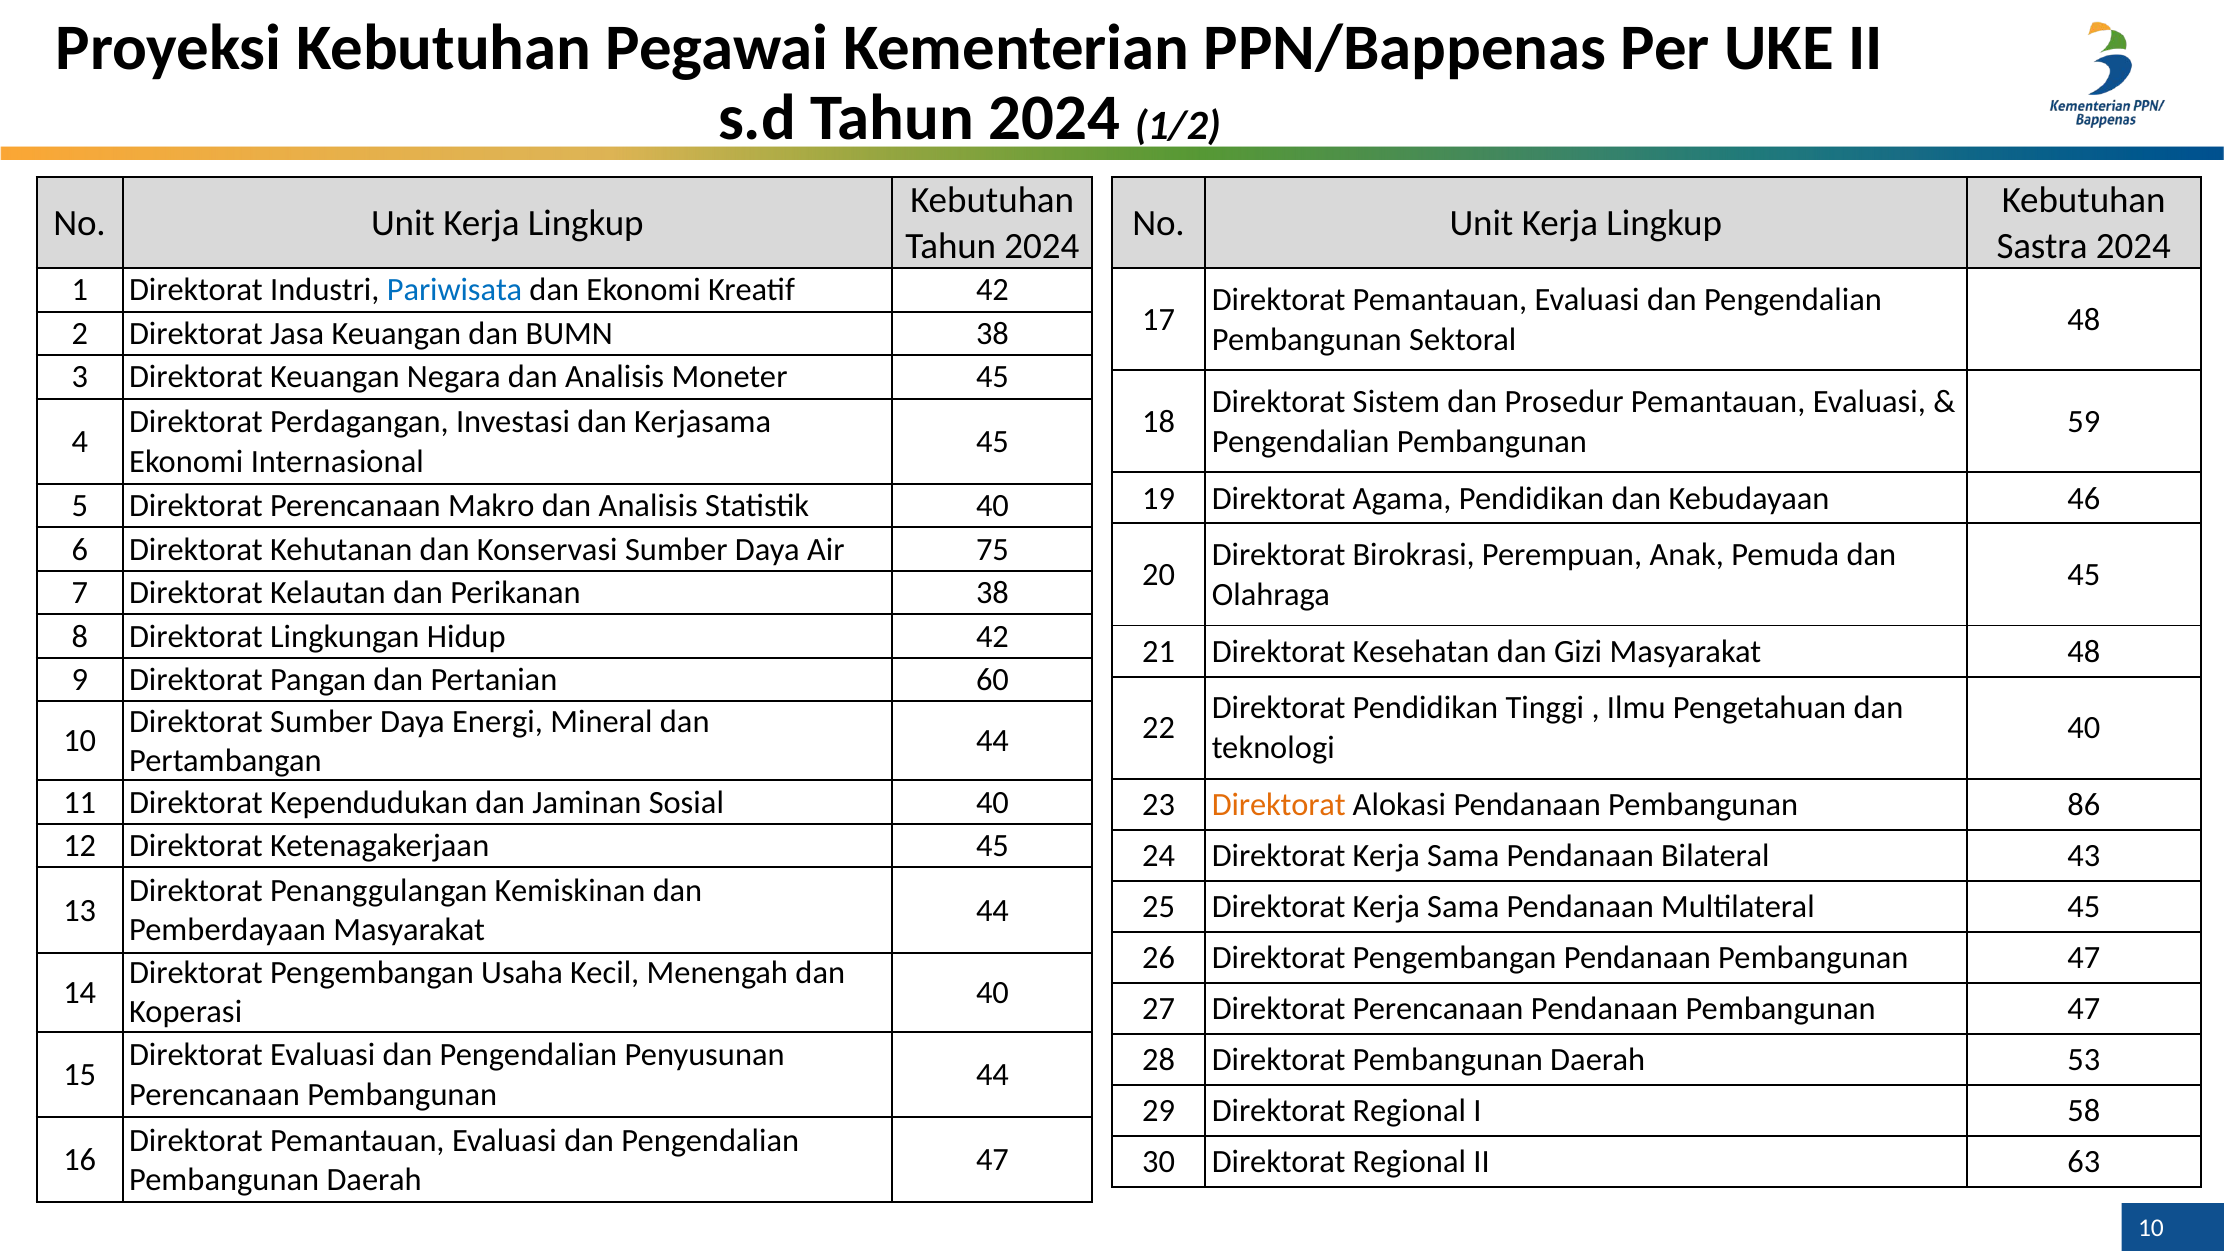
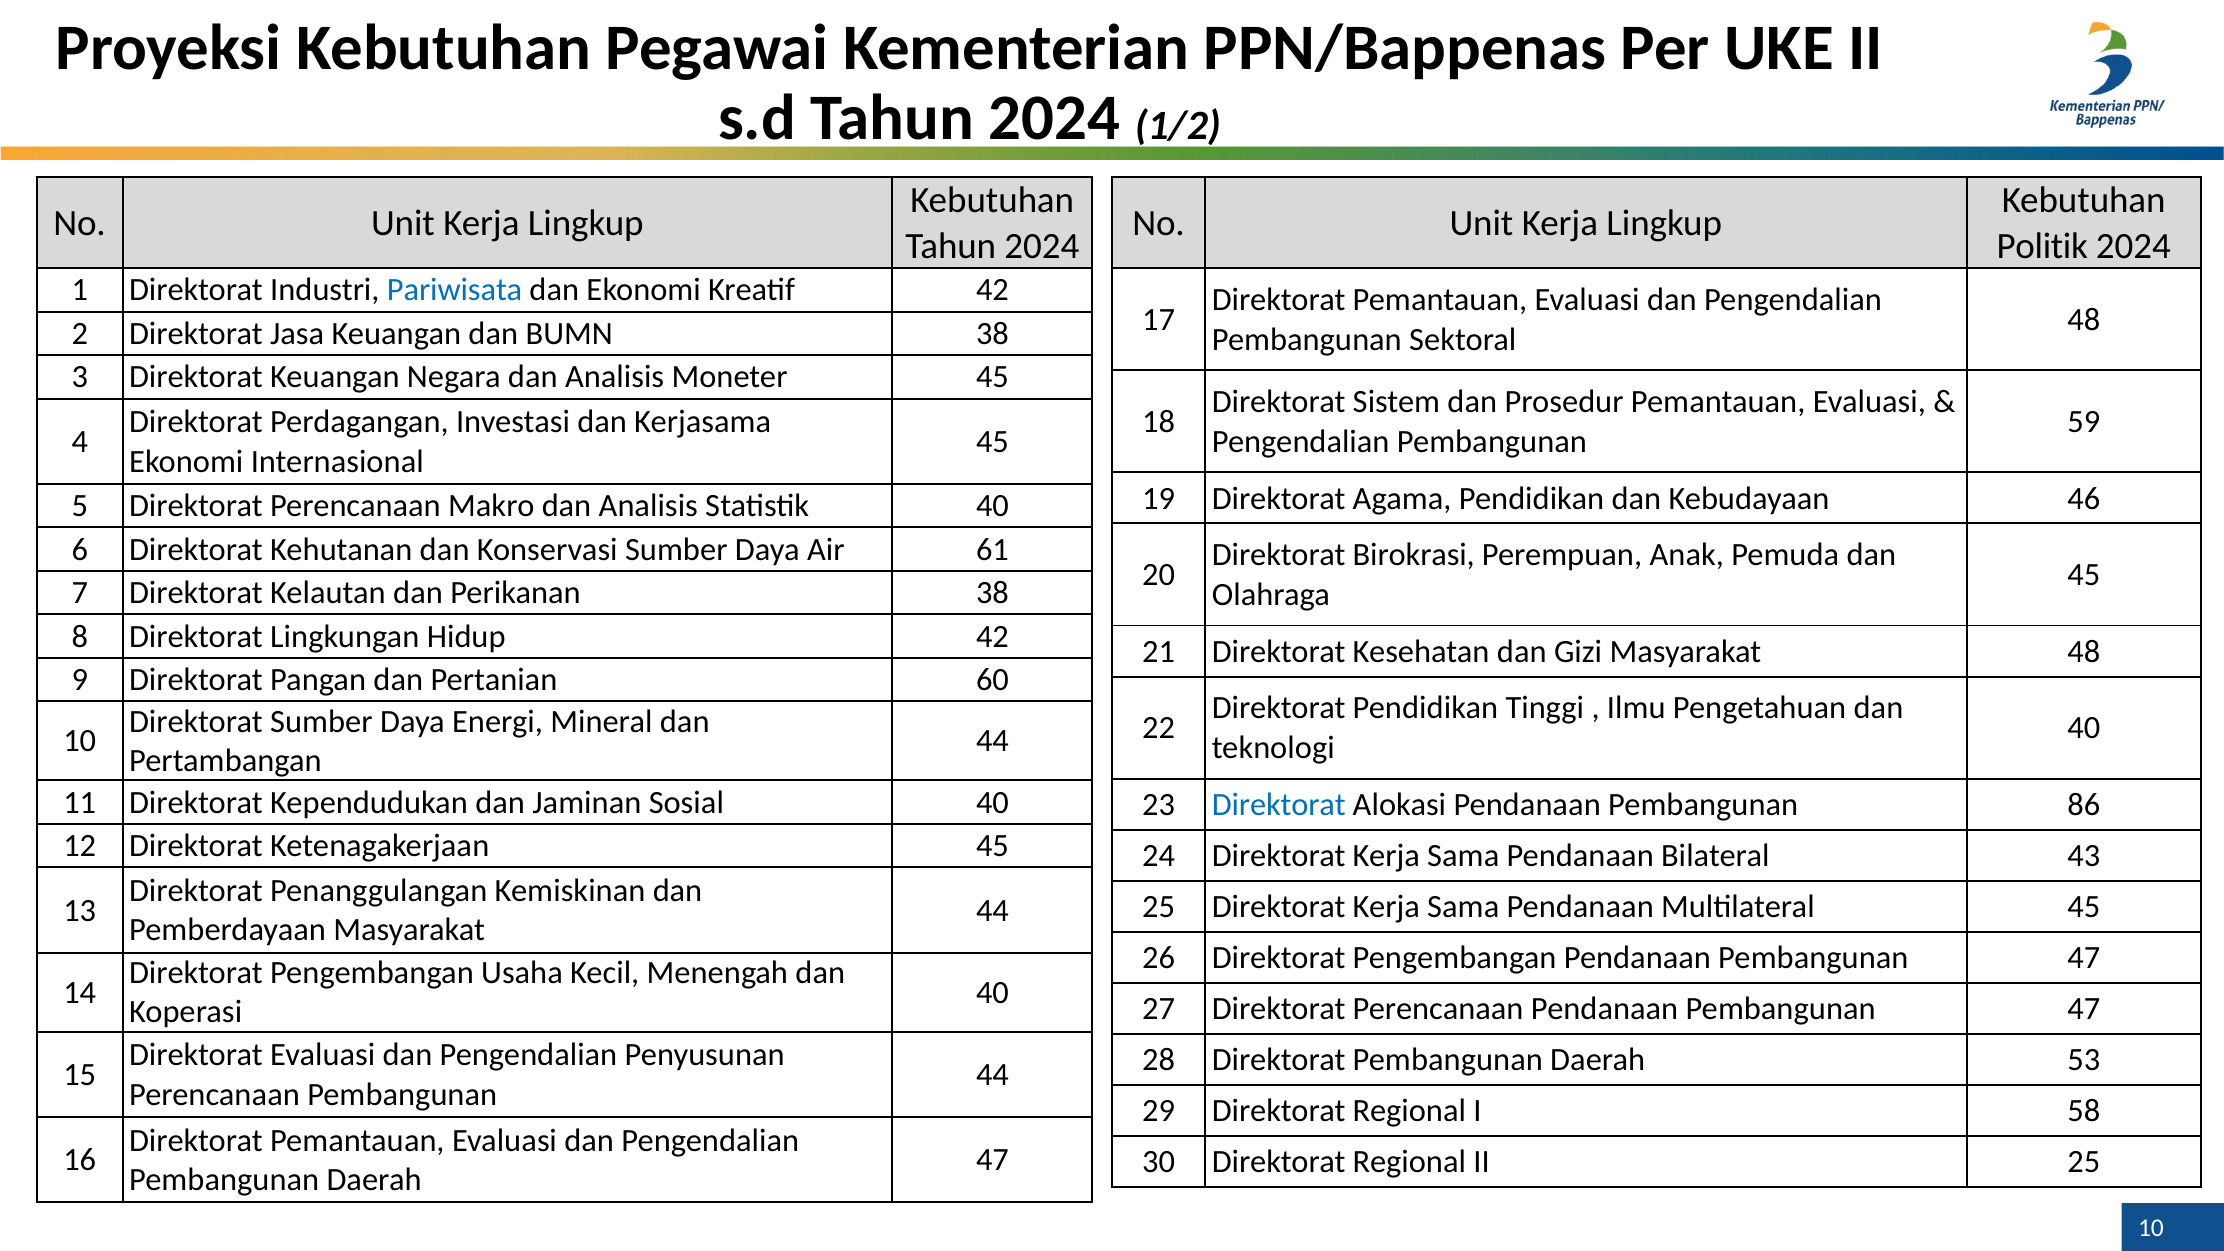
Sastra: Sastra -> Politik (2042, 246)
75: 75 -> 61 (992, 550)
Direktorat colour: orange -> blue (1279, 805)
II 63: 63 -> 25 (2084, 1162)
